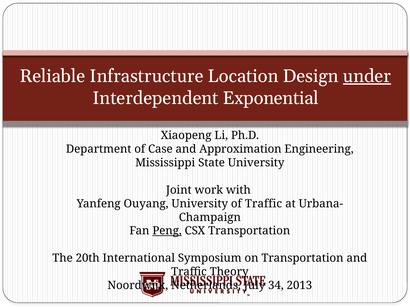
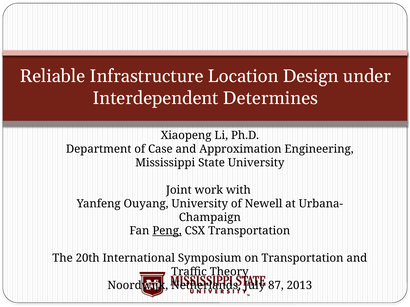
under underline: present -> none (367, 76)
Exponential: Exponential -> Determines (271, 98)
of Traffic: Traffic -> Newell (264, 204)
34: 34 -> 87 (276, 286)
